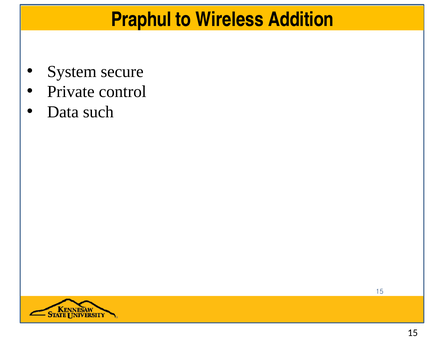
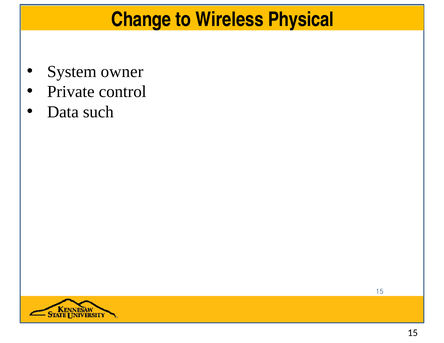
Praphul: Praphul -> Change (141, 19)
Addition: Addition -> Physical (301, 19)
secure: secure -> owner (122, 71)
